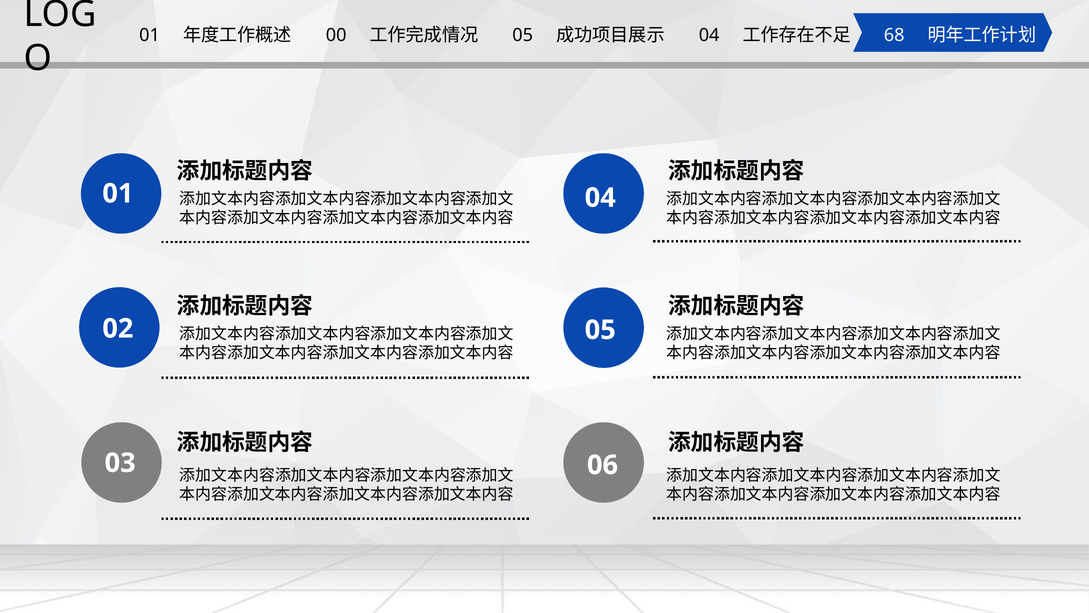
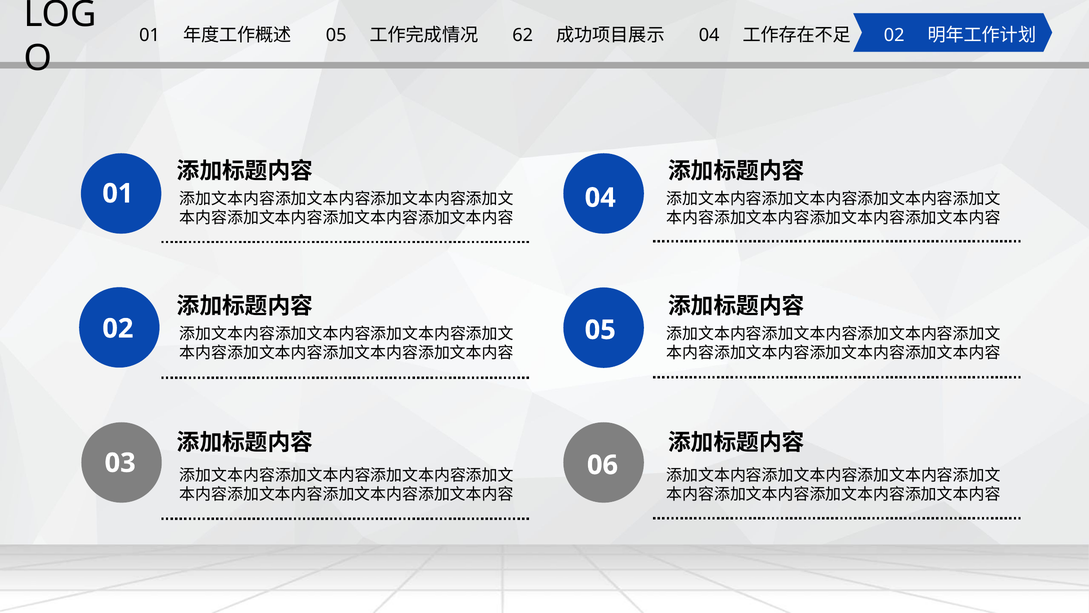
00: 00 -> 05 (336, 35)
05: 05 -> 62 (523, 35)
68: 68 -> 02 (894, 35)
